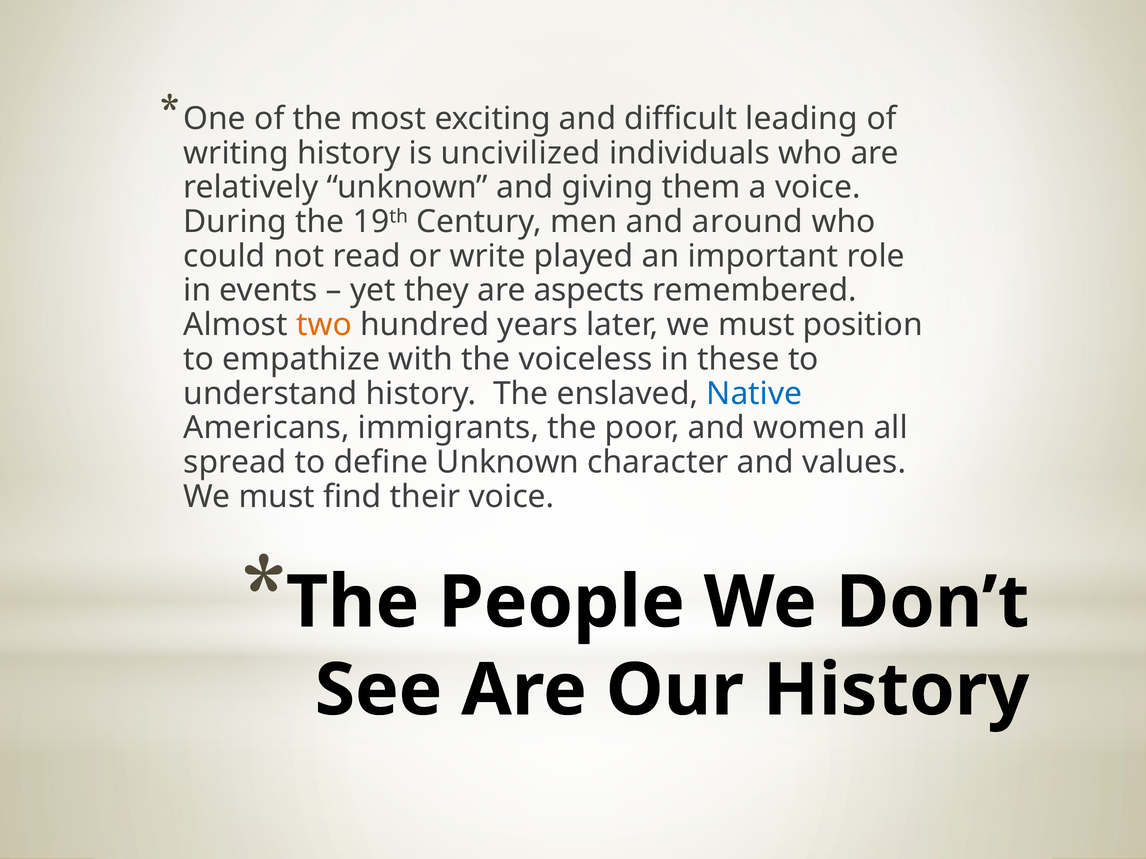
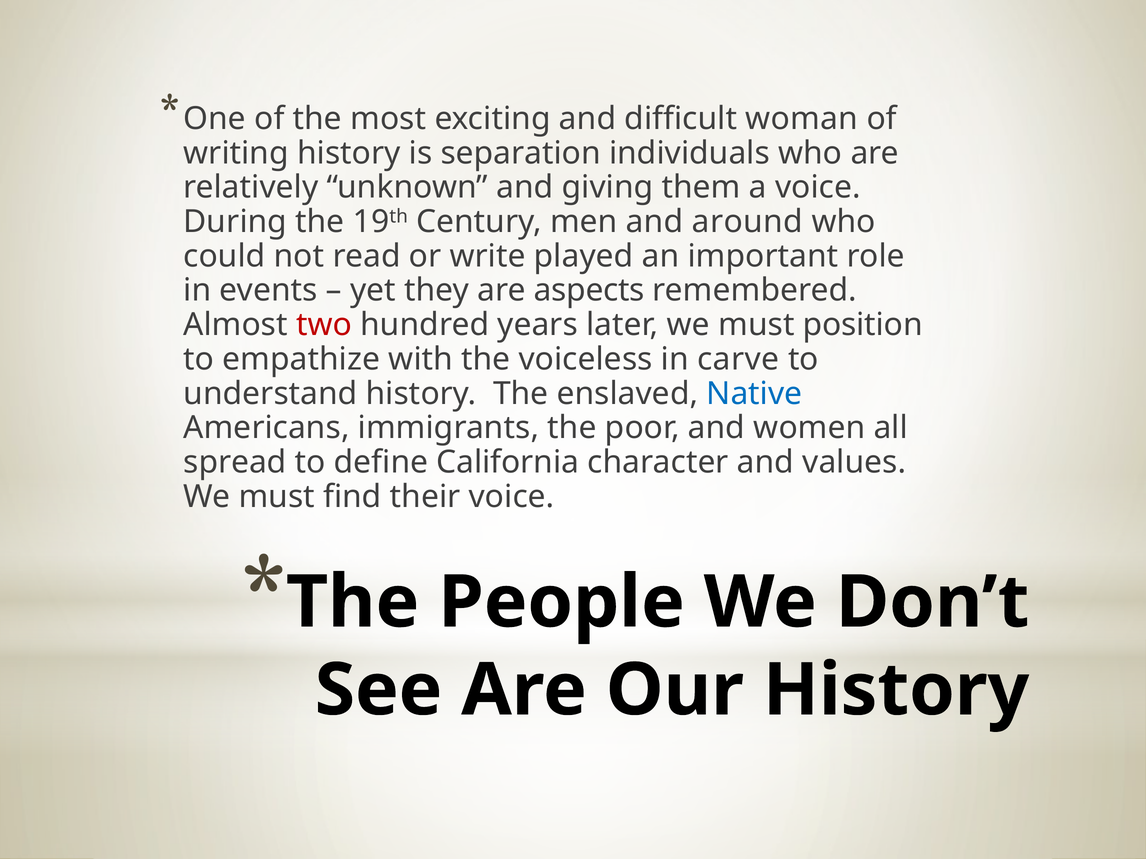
leading: leading -> woman (802, 119)
uncivilized: uncivilized -> separation (521, 153)
two colour: orange -> red (324, 325)
these: these -> carve (738, 359)
define Unknown: Unknown -> California (508, 463)
